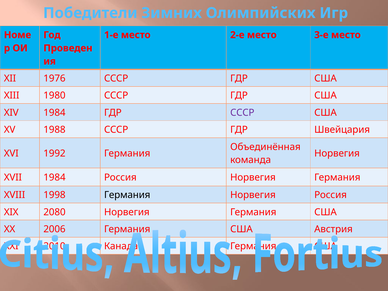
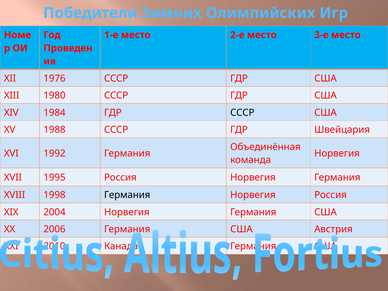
СССР colour: purple -> black (242, 113)
XVII 1984: 1984 -> 1995 (54, 177)
2080: 2080 -> 2004 (54, 212)
